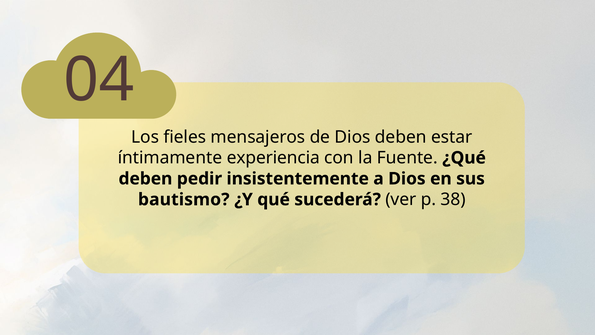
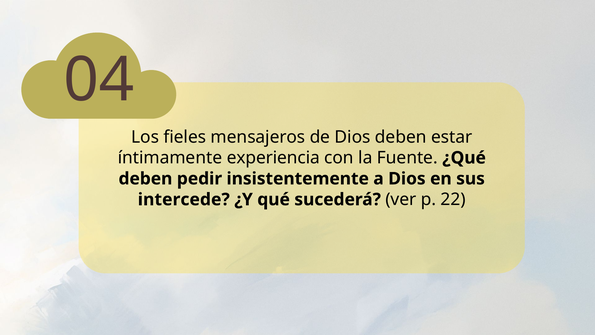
bautismo: bautismo -> intercede (184, 199)
38: 38 -> 22 (453, 199)
